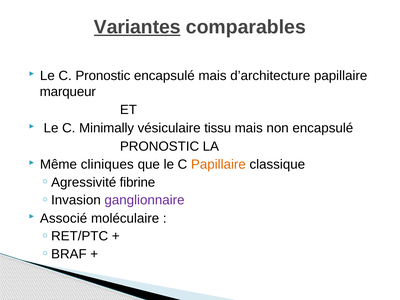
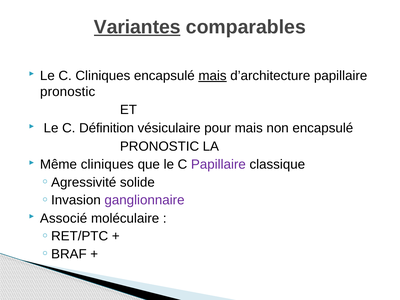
C Pronostic: Pronostic -> Cliniques (103, 76)
mais underline: none -> present (213, 76)
marqueur: marqueur -> pronostic (68, 92)
Minimally: Minimally -> Définition (107, 128)
tissu: tissu -> pour (218, 128)
Papillaire colour: orange -> purple (218, 165)
fibrine: fibrine -> solide (137, 182)
